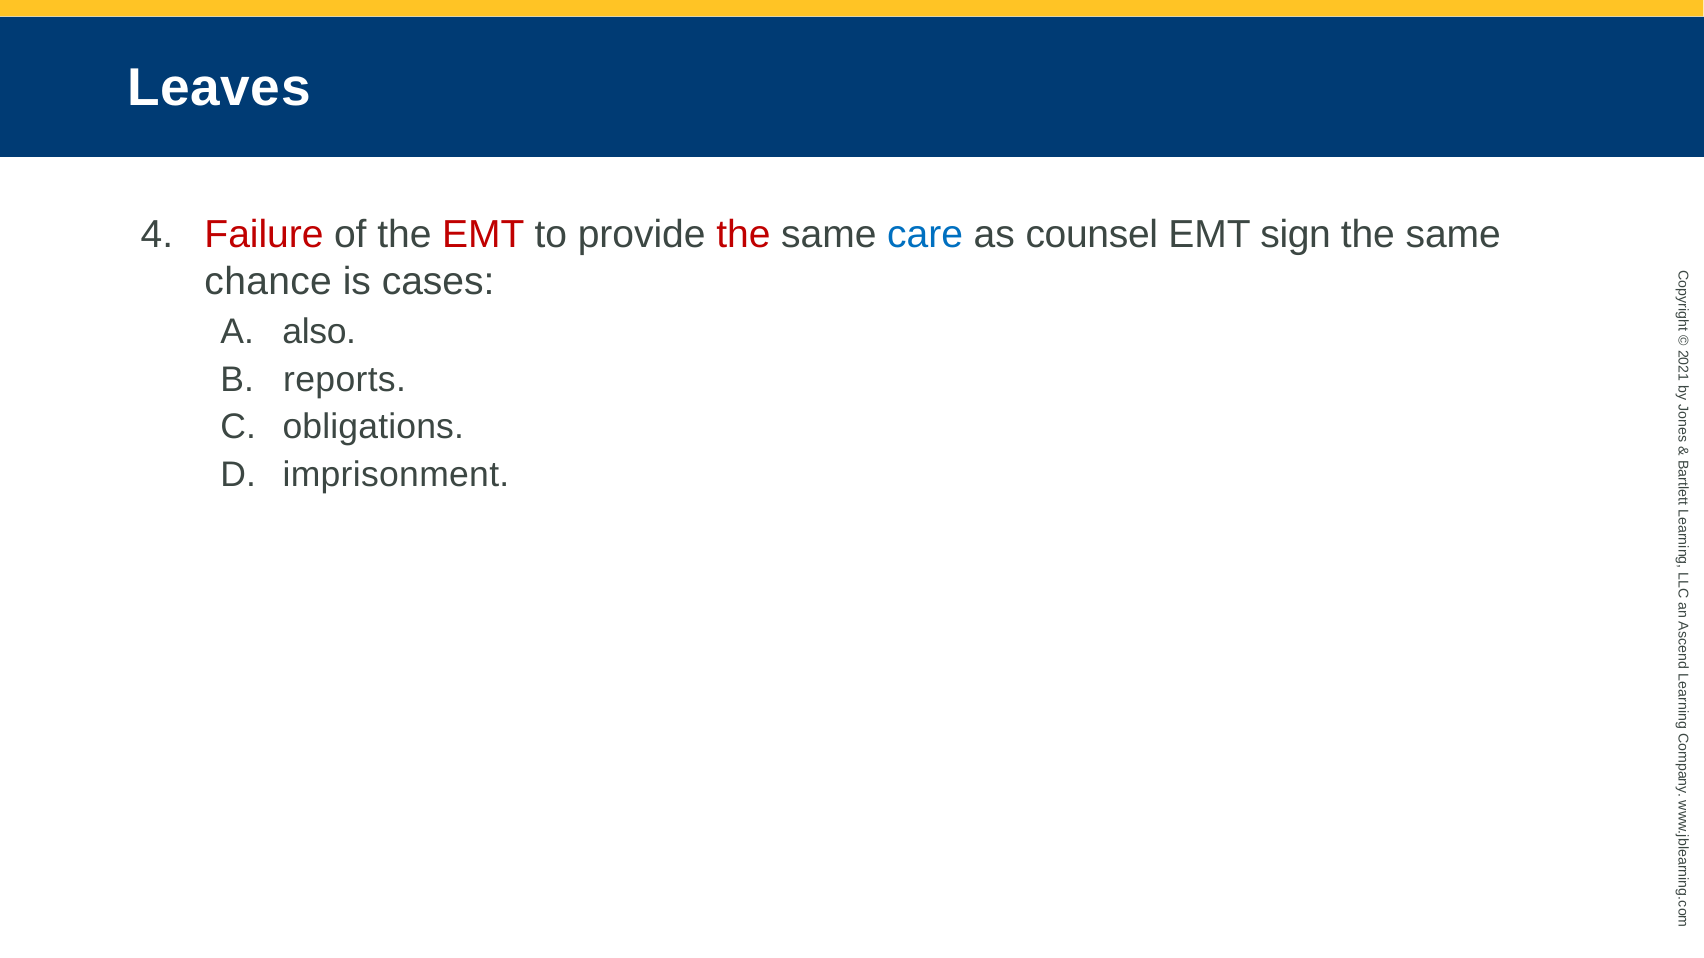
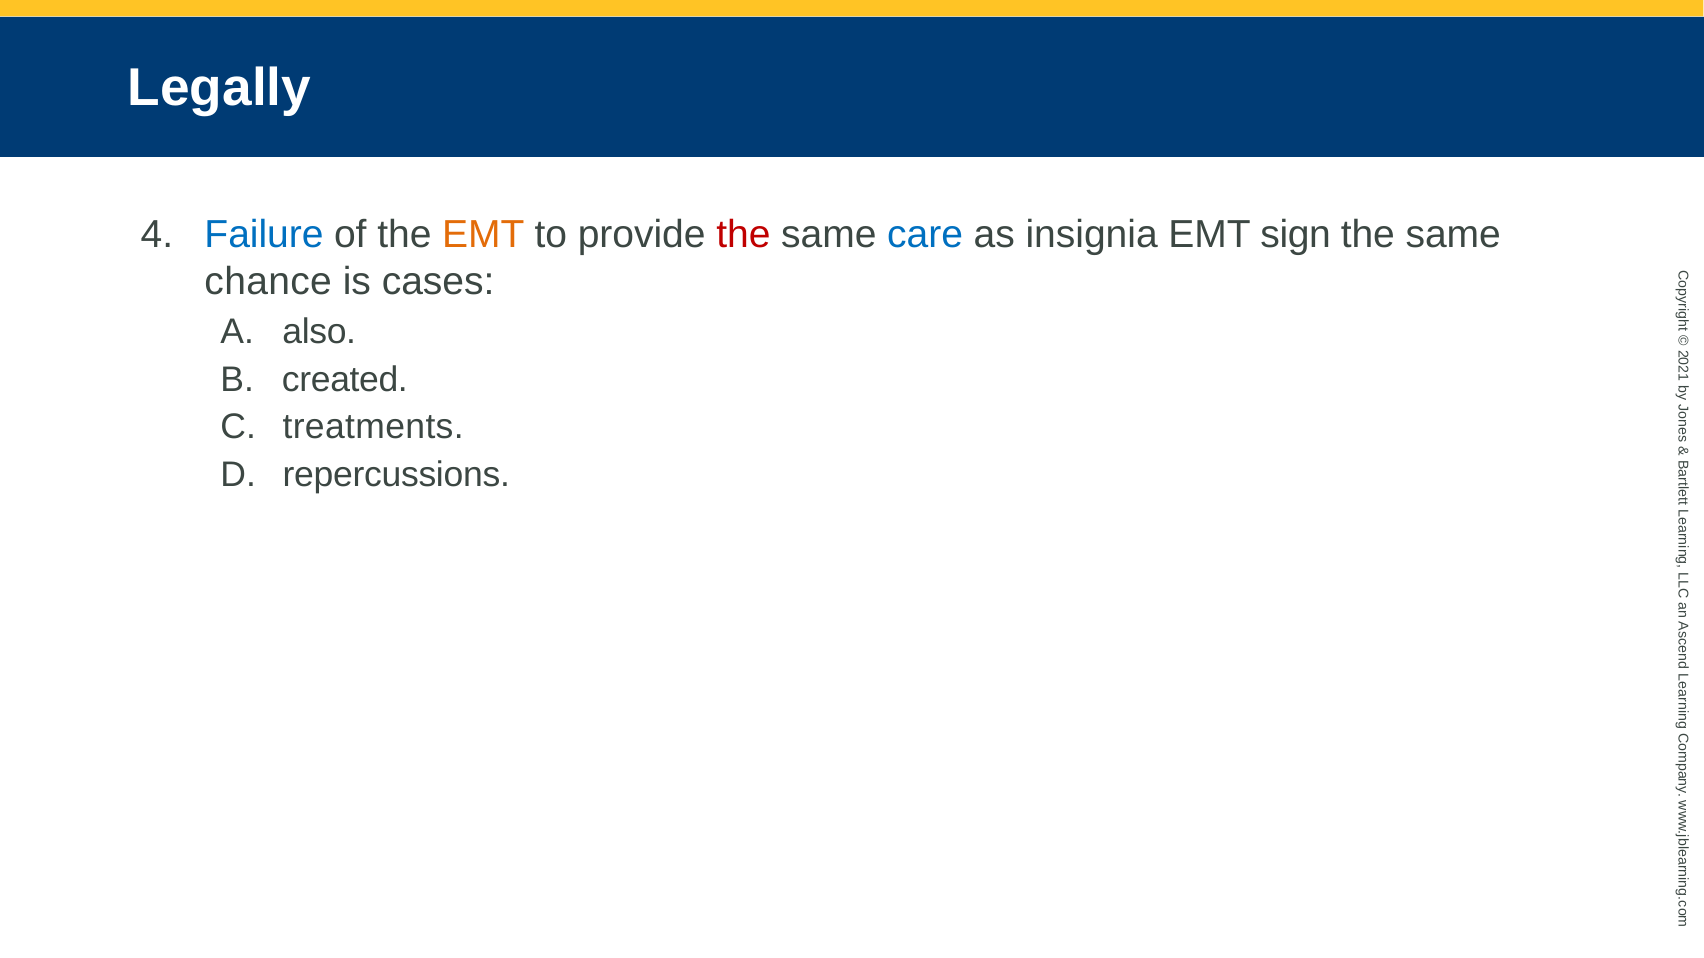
Leaves: Leaves -> Legally (219, 88)
Failure colour: red -> blue (264, 235)
EMT colour: red -> orange (483, 235)
counsel: counsel -> insignia (1092, 235)
reports: reports -> created (345, 380)
obligations: obligations -> treatments (373, 427)
imprisonment: imprisonment -> repercussions (396, 475)
